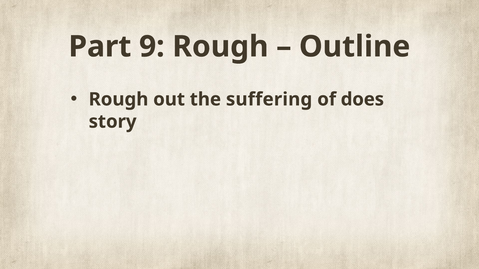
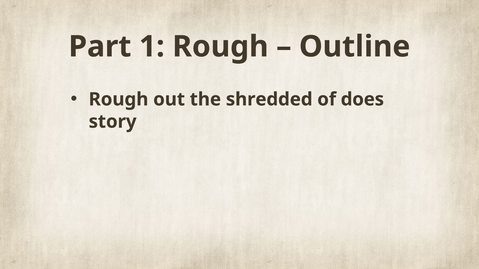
9: 9 -> 1 (152, 47)
suffering: suffering -> shredded (269, 99)
